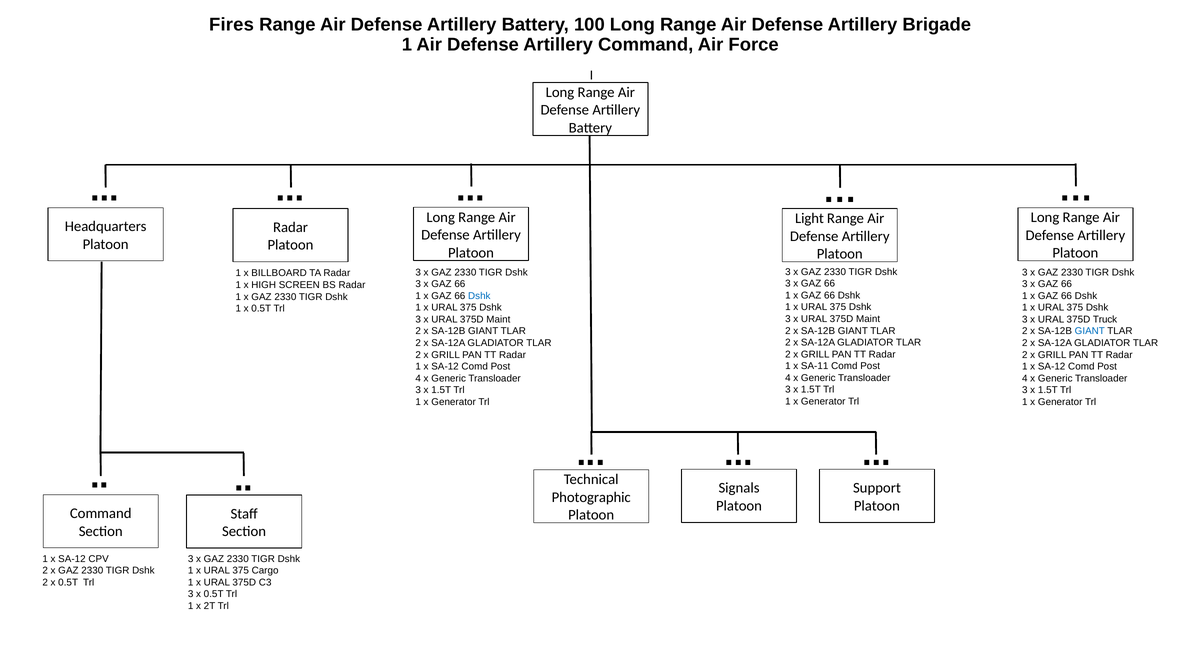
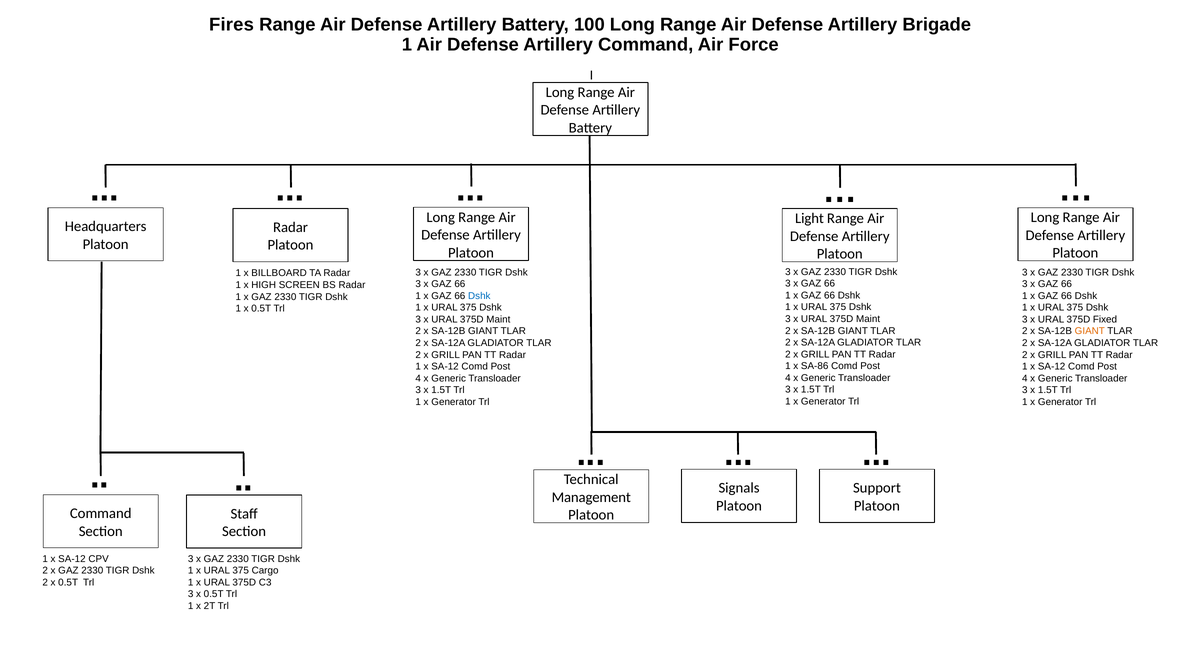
Truck: Truck -> Fixed (1105, 320)
GIANT colour: blue -> orange (1090, 331)
SA-11: SA-11 -> SA-86 (815, 366)
Photographic: Photographic -> Management (591, 497)
